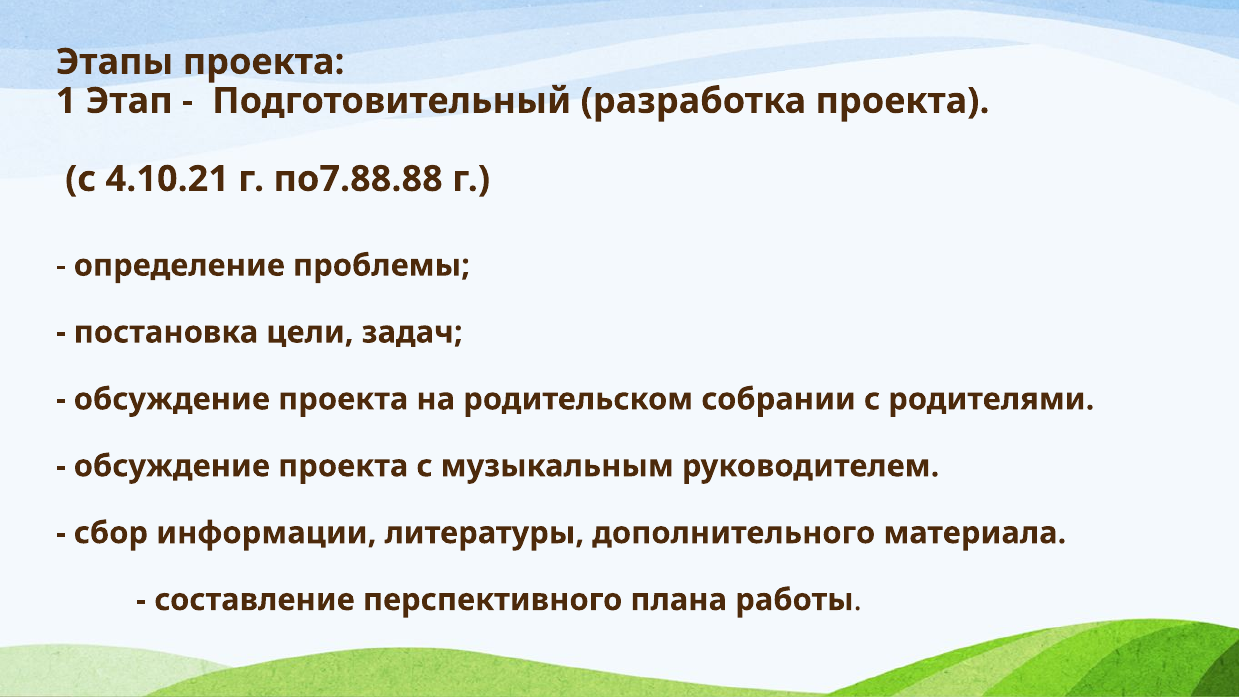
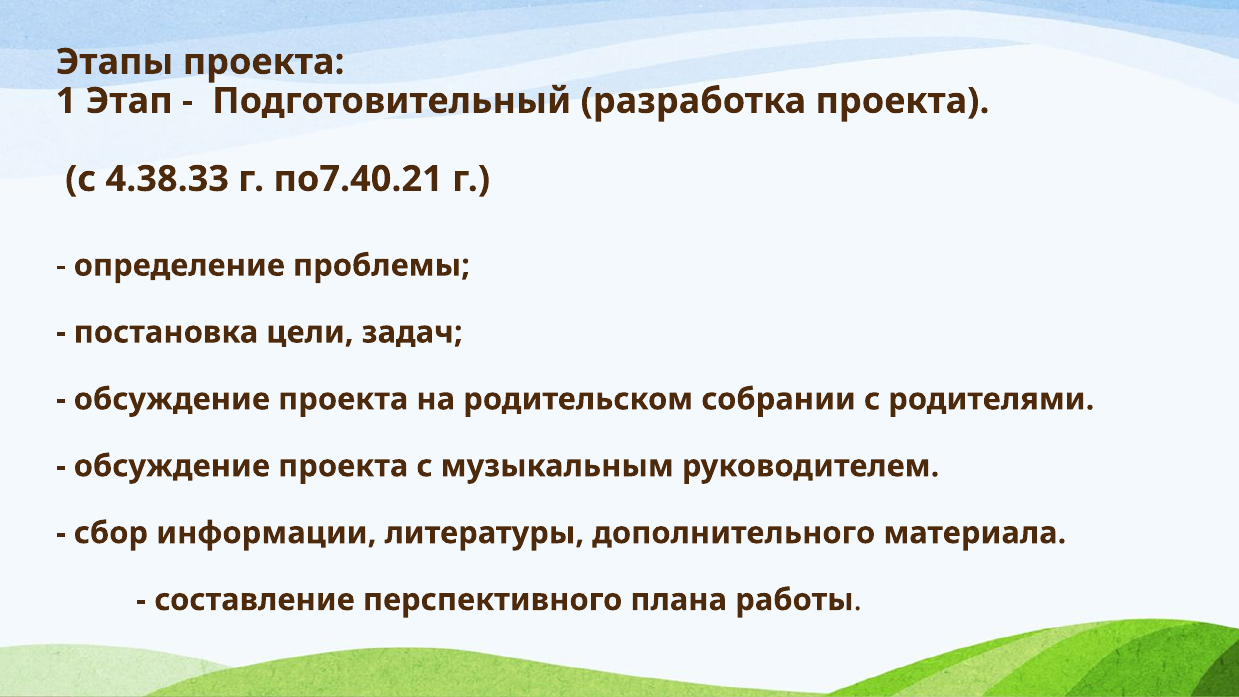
4.10.21: 4.10.21 -> 4.38.33 (167, 179)
по7.88.88: по7.88.88 -> по7.40.21 (358, 179)
